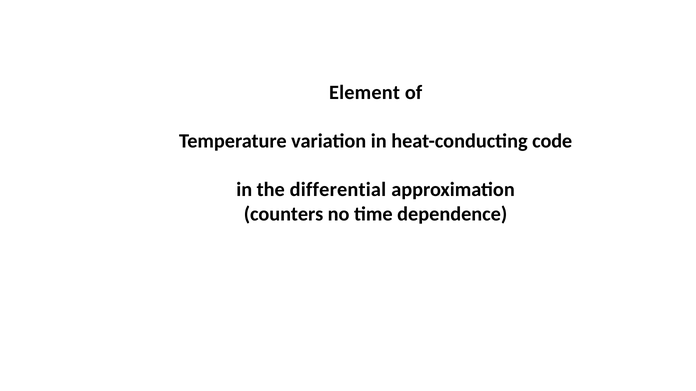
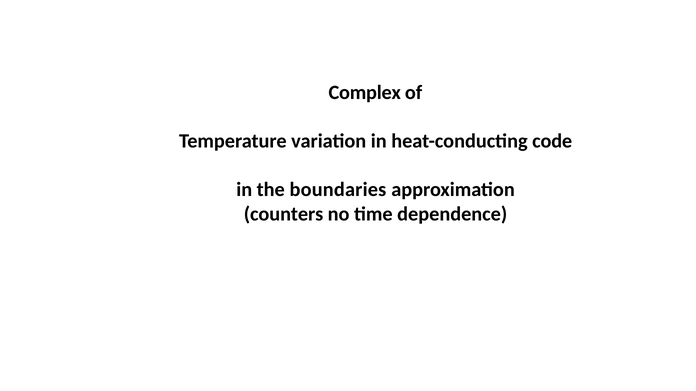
Element: Element -> Complex (365, 92)
differential: differential -> boundaries (338, 190)
